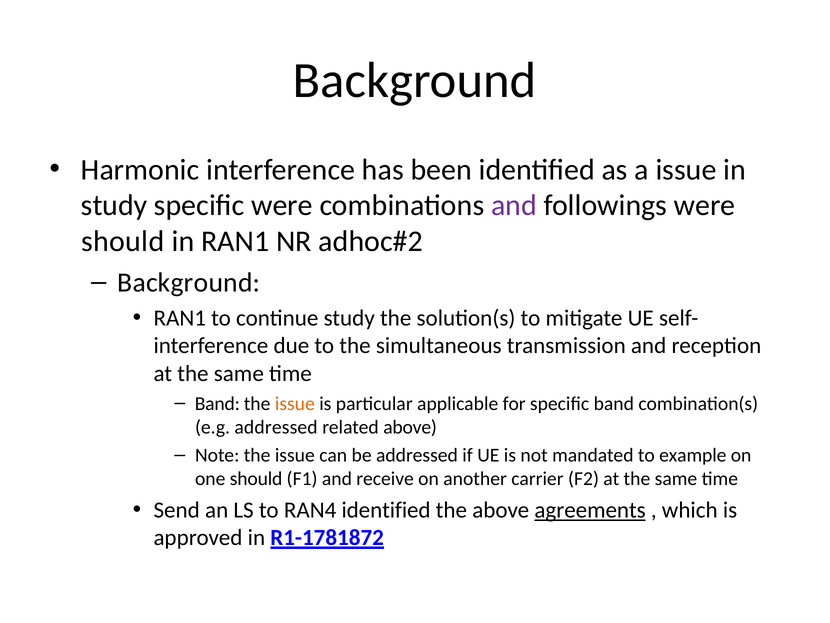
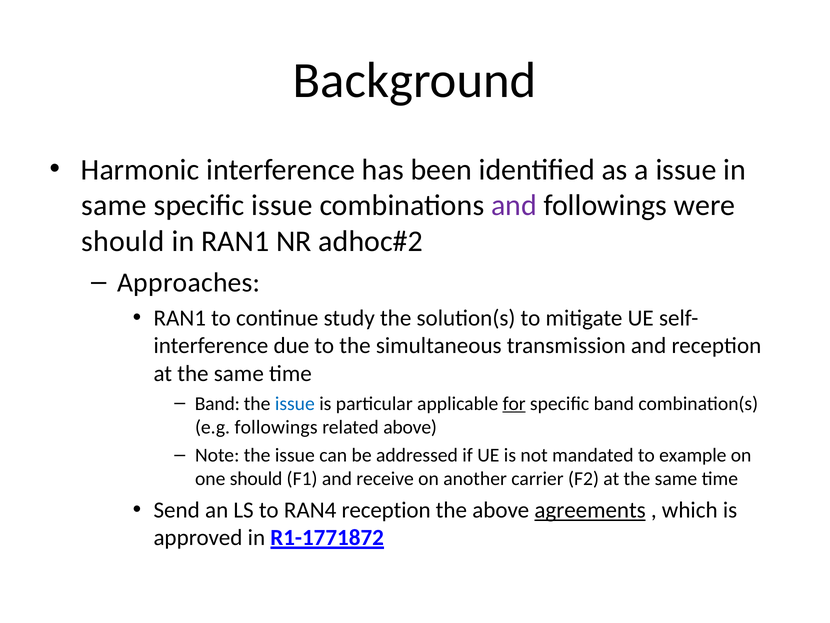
study: study -> same (114, 205)
specific were: were -> issue (282, 205)
Background: Background -> Approaches (189, 282)
issue colour: orange -> blue (295, 403)
for underline: none -> present (514, 403)
e.g addressed: addressed -> followings (276, 427)
RAN4 identified: identified -> reception (386, 510)
R1-1781872: R1-1781872 -> R1-1771872 (327, 537)
